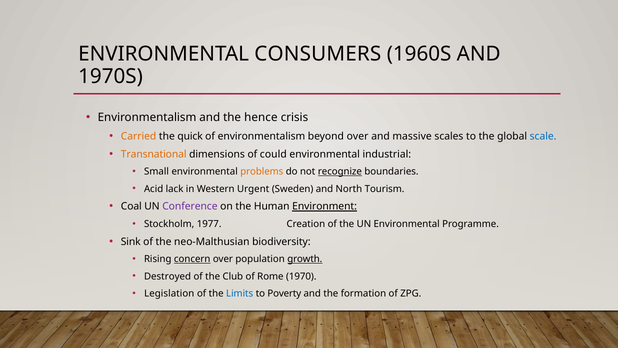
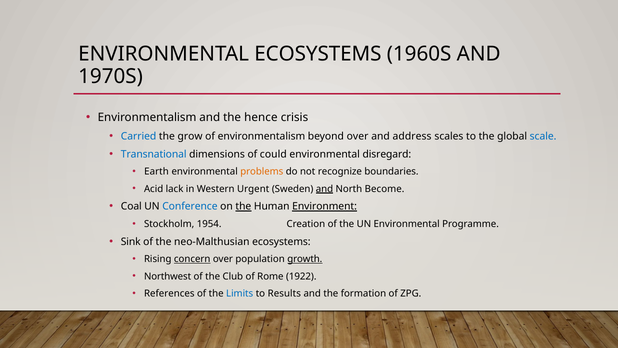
ENVIRONMENTAL CONSUMERS: CONSUMERS -> ECOSYSTEMS (318, 54)
Carried colour: orange -> blue (139, 136)
quick: quick -> grow (190, 136)
massive: massive -> address (412, 136)
Transnational colour: orange -> blue (154, 154)
industrial: industrial -> disregard (387, 154)
Small: Small -> Earth (156, 172)
recognize underline: present -> none (340, 172)
and underline: none -> present (324, 189)
Tourism: Tourism -> Become (385, 189)
Conference colour: purple -> blue (190, 206)
the underline: none -> present (243, 206)
1977: 1977 -> 1954 (209, 224)
neo-Malthusian biodiversity: biodiversity -> ecosystems (281, 241)
Destroyed: Destroyed -> Northwest (168, 276)
1970: 1970 -> 1922 (301, 276)
Legislation: Legislation -> References (169, 293)
Poverty: Poverty -> Results (284, 293)
